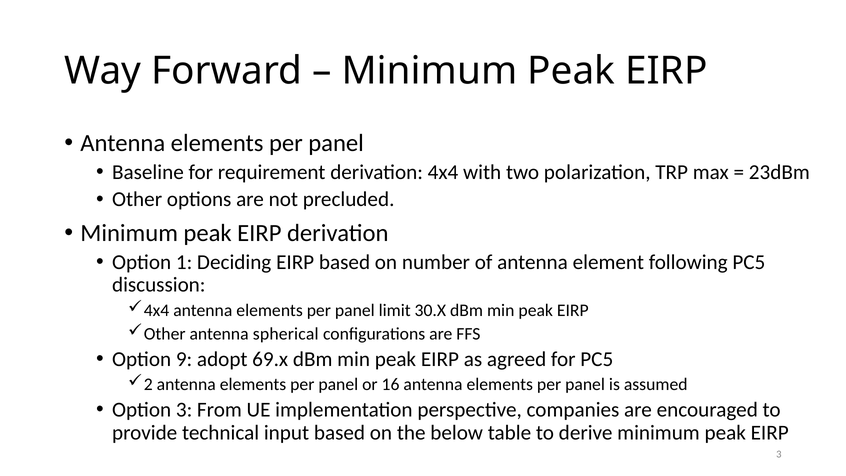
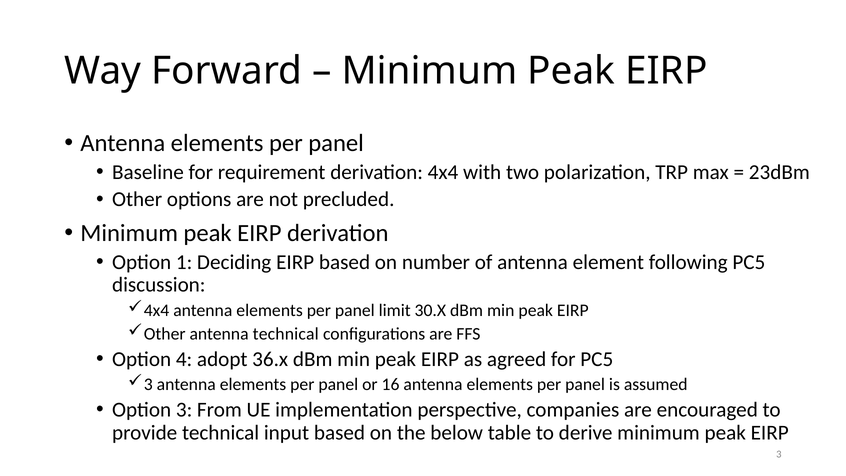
antenna spherical: spherical -> technical (286, 334)
9: 9 -> 4 (184, 359)
69.x: 69.x -> 36.x (270, 359)
2: 2 -> 3 (148, 384)
